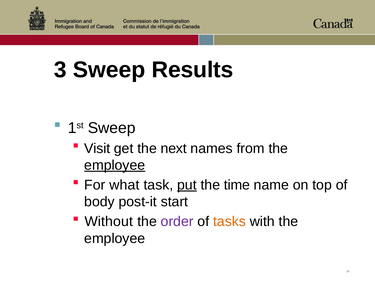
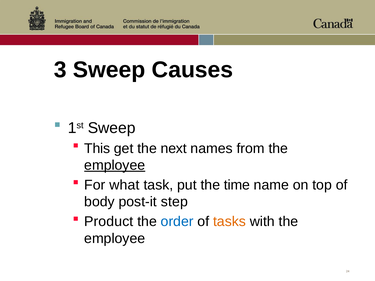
Results: Results -> Causes (192, 70)
Visit: Visit -> This (97, 149)
put underline: present -> none (187, 185)
start: start -> step (174, 202)
Without: Without -> Product (109, 222)
order colour: purple -> blue (177, 222)
